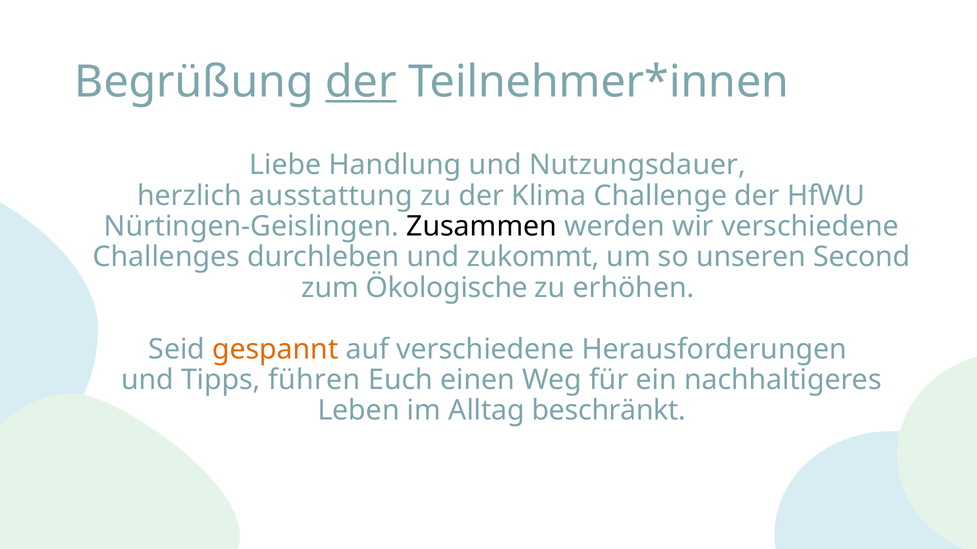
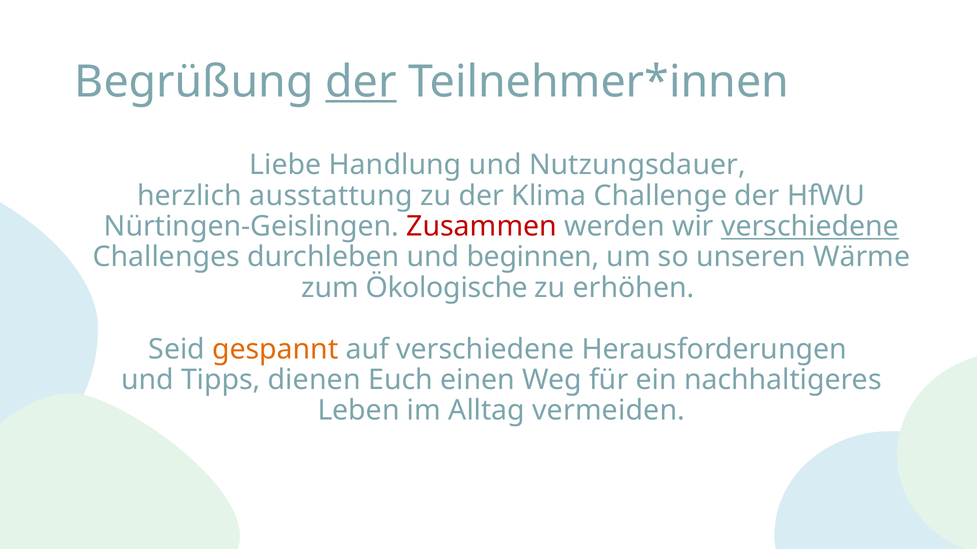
Zusammen colour: black -> red (482, 227)
verschiedene underline: none -> present (810, 227)
zukommt: zukommt -> beginnen (533, 257)
Second: Second -> Wärme (862, 257)
führen: führen -> dienen (314, 380)
beschränkt: beschränkt -> vermeiden (609, 411)
